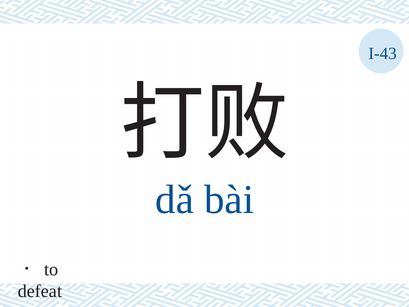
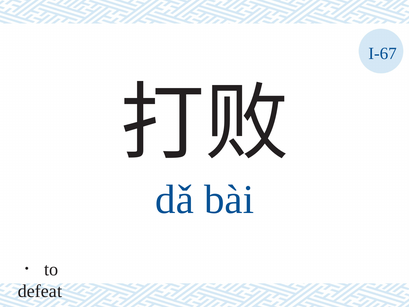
I-43: I-43 -> I-67 (383, 54)
